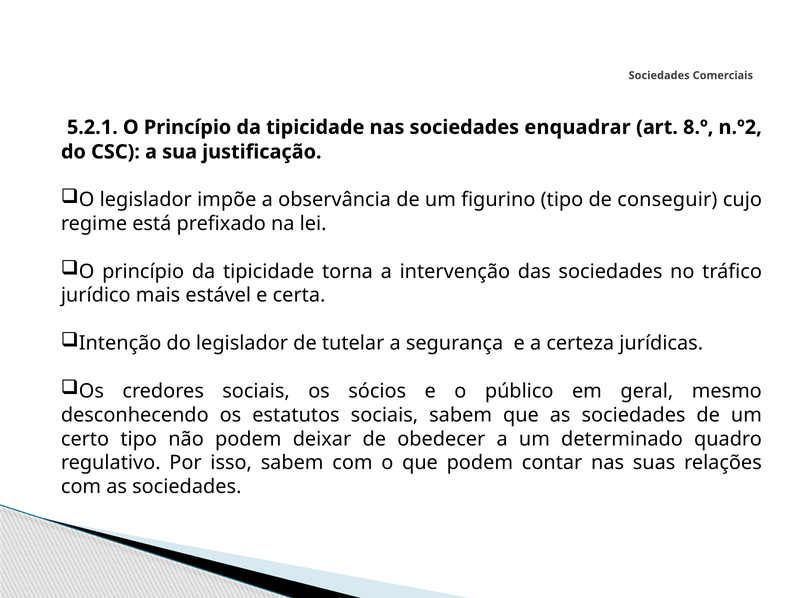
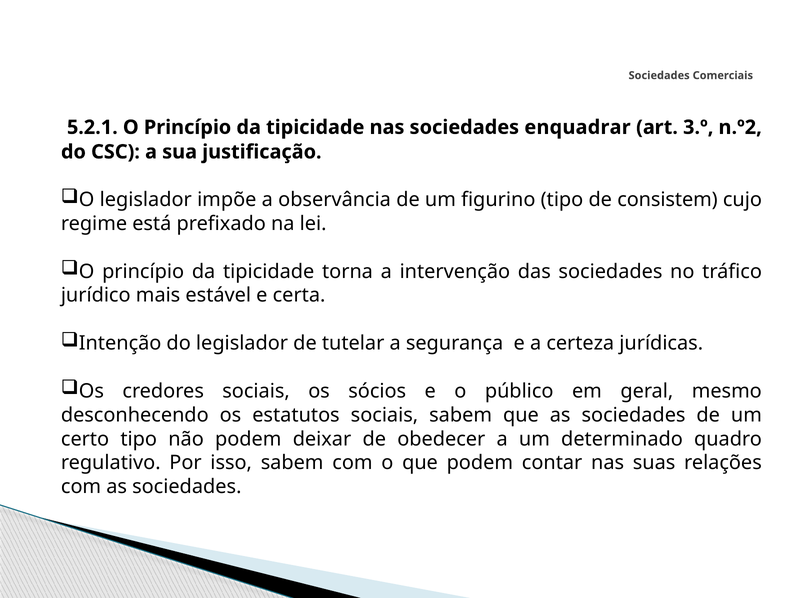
8.º: 8.º -> 3.º (698, 127)
conseguir: conseguir -> consistem (668, 200)
